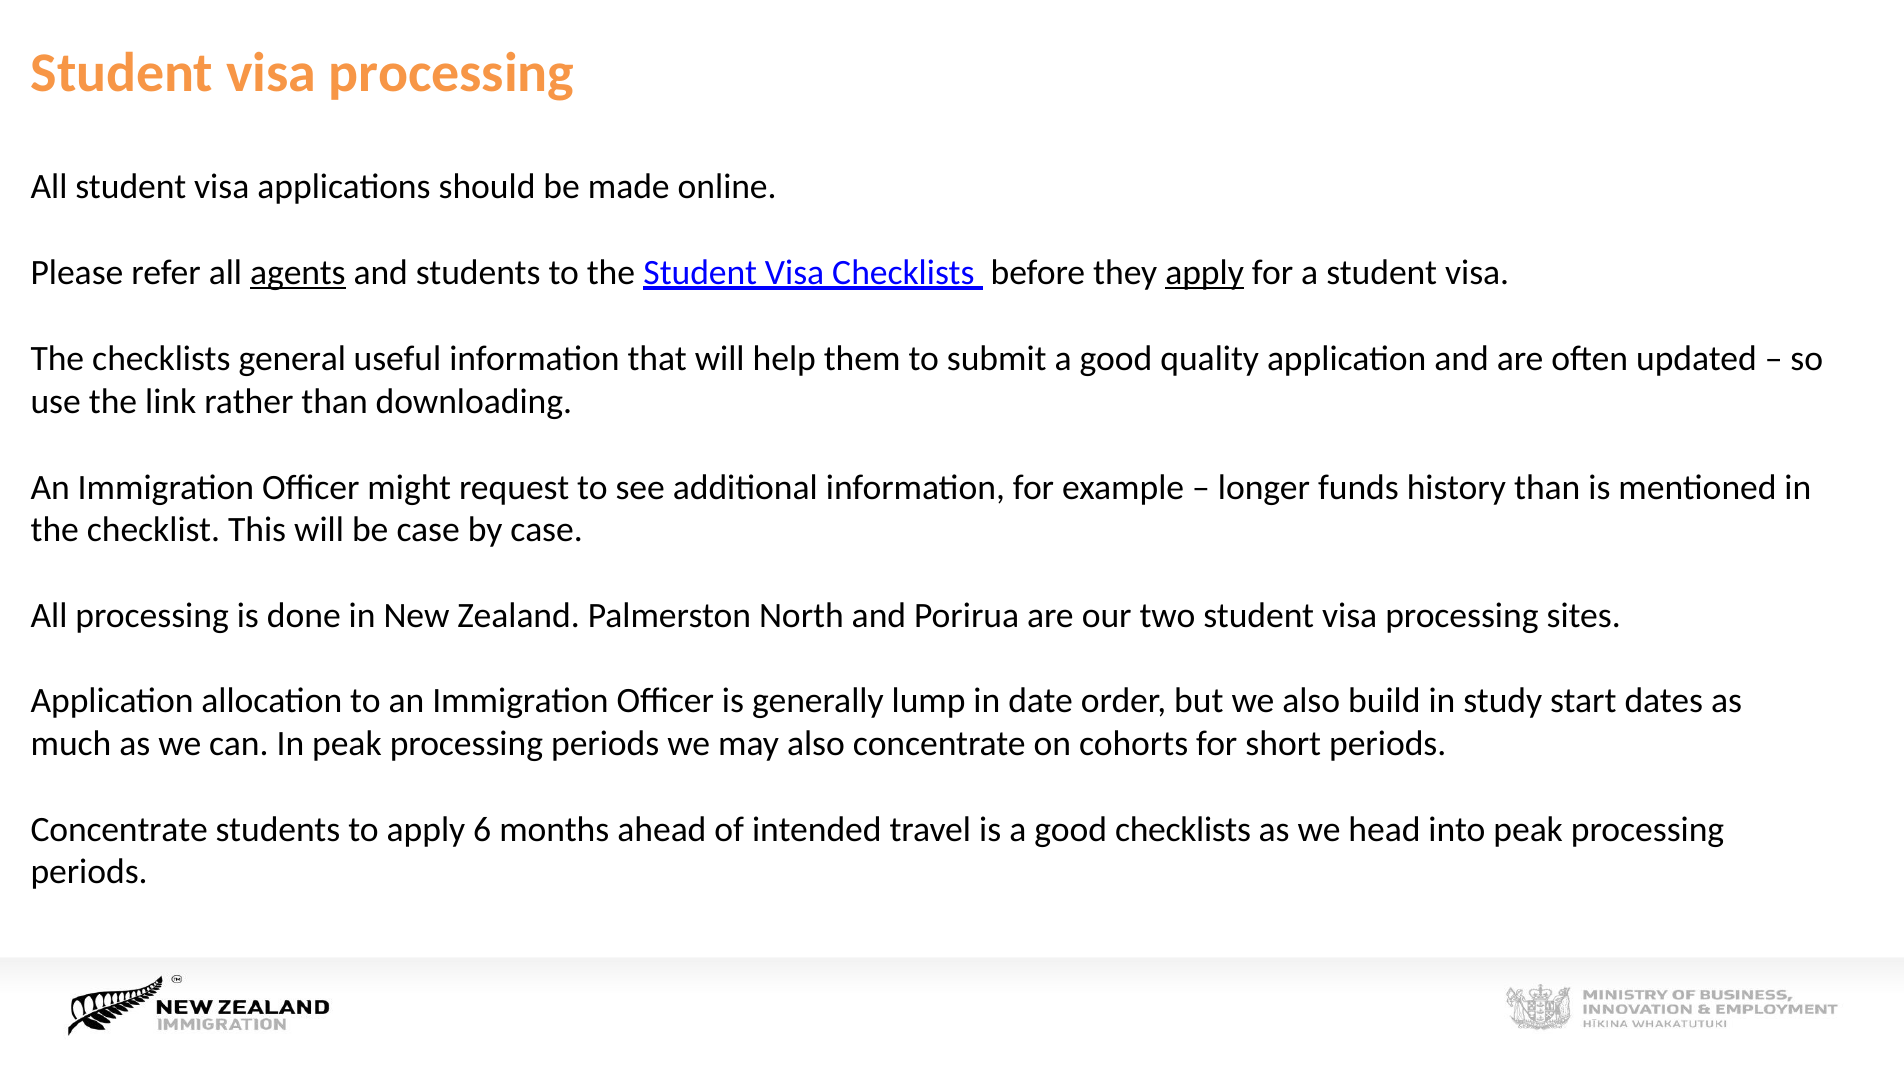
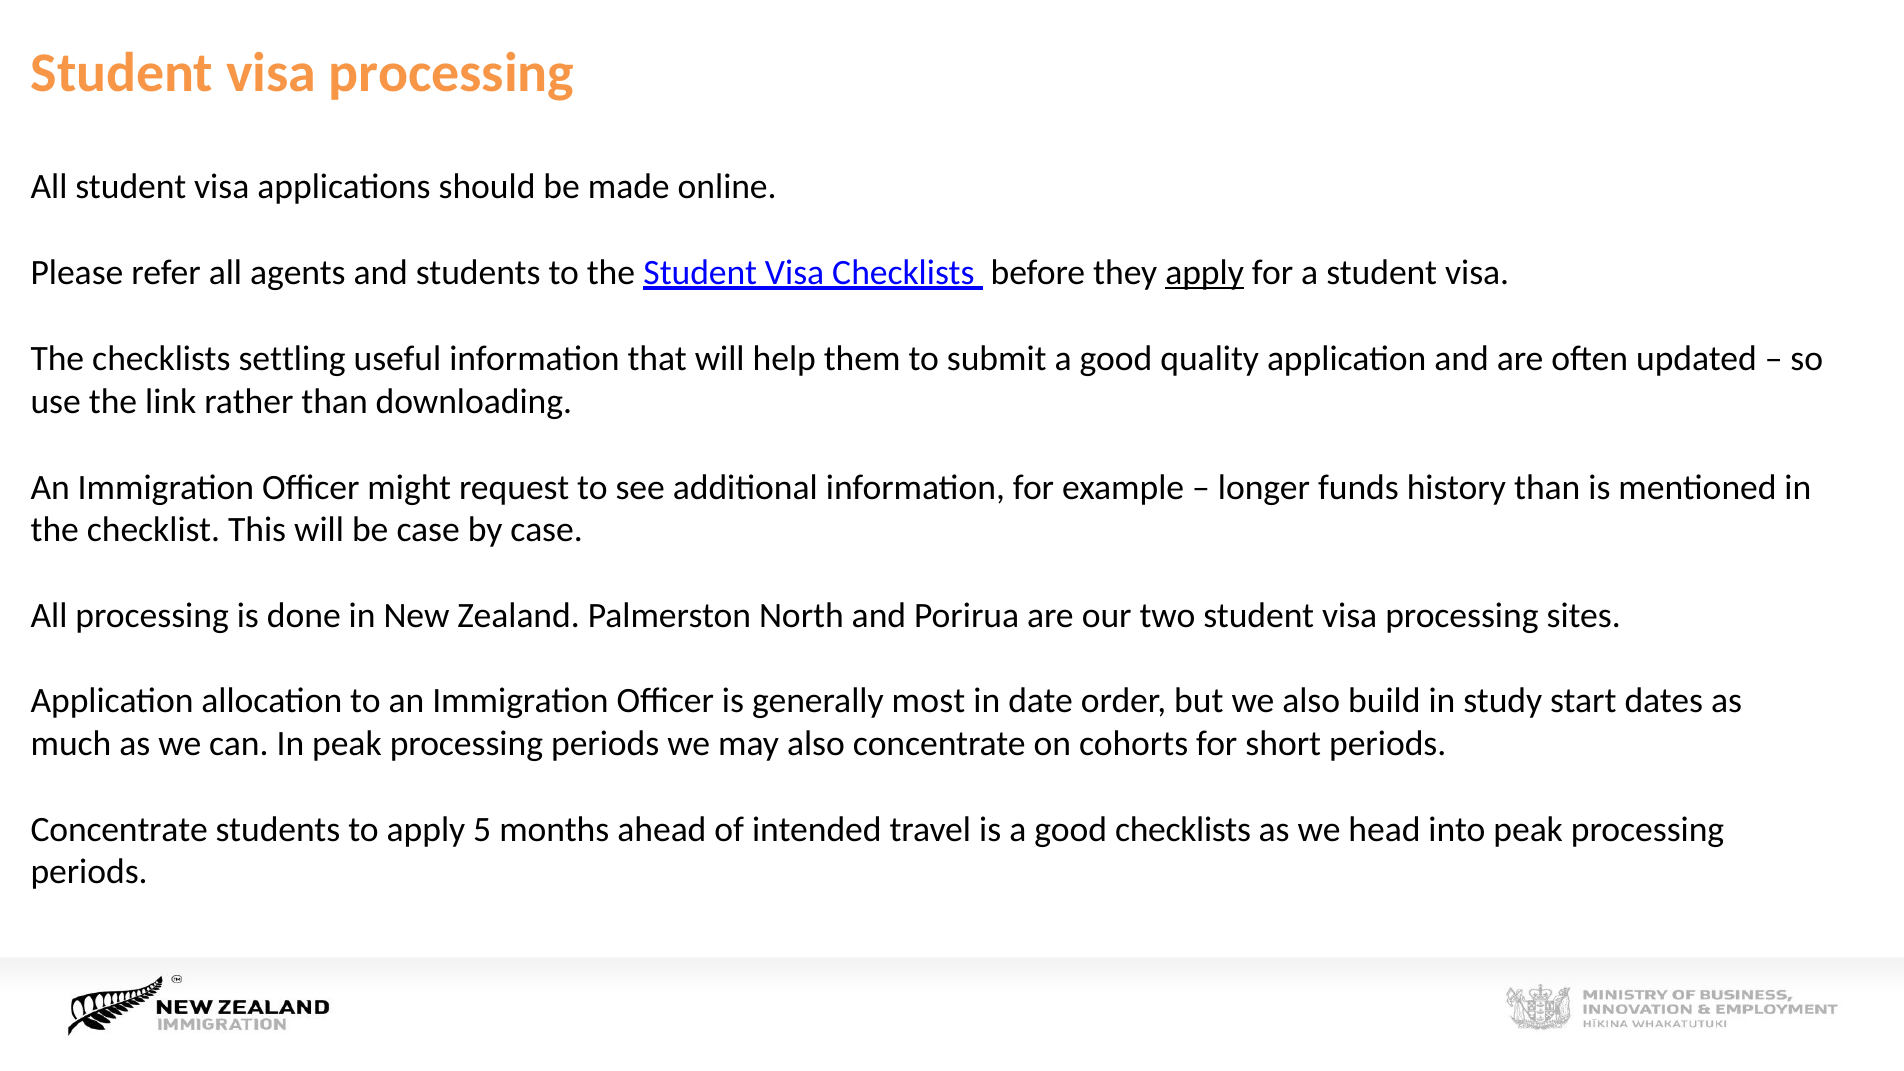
agents underline: present -> none (298, 273)
general: general -> settling (292, 359)
lump: lump -> most (928, 701)
6: 6 -> 5 (482, 829)
